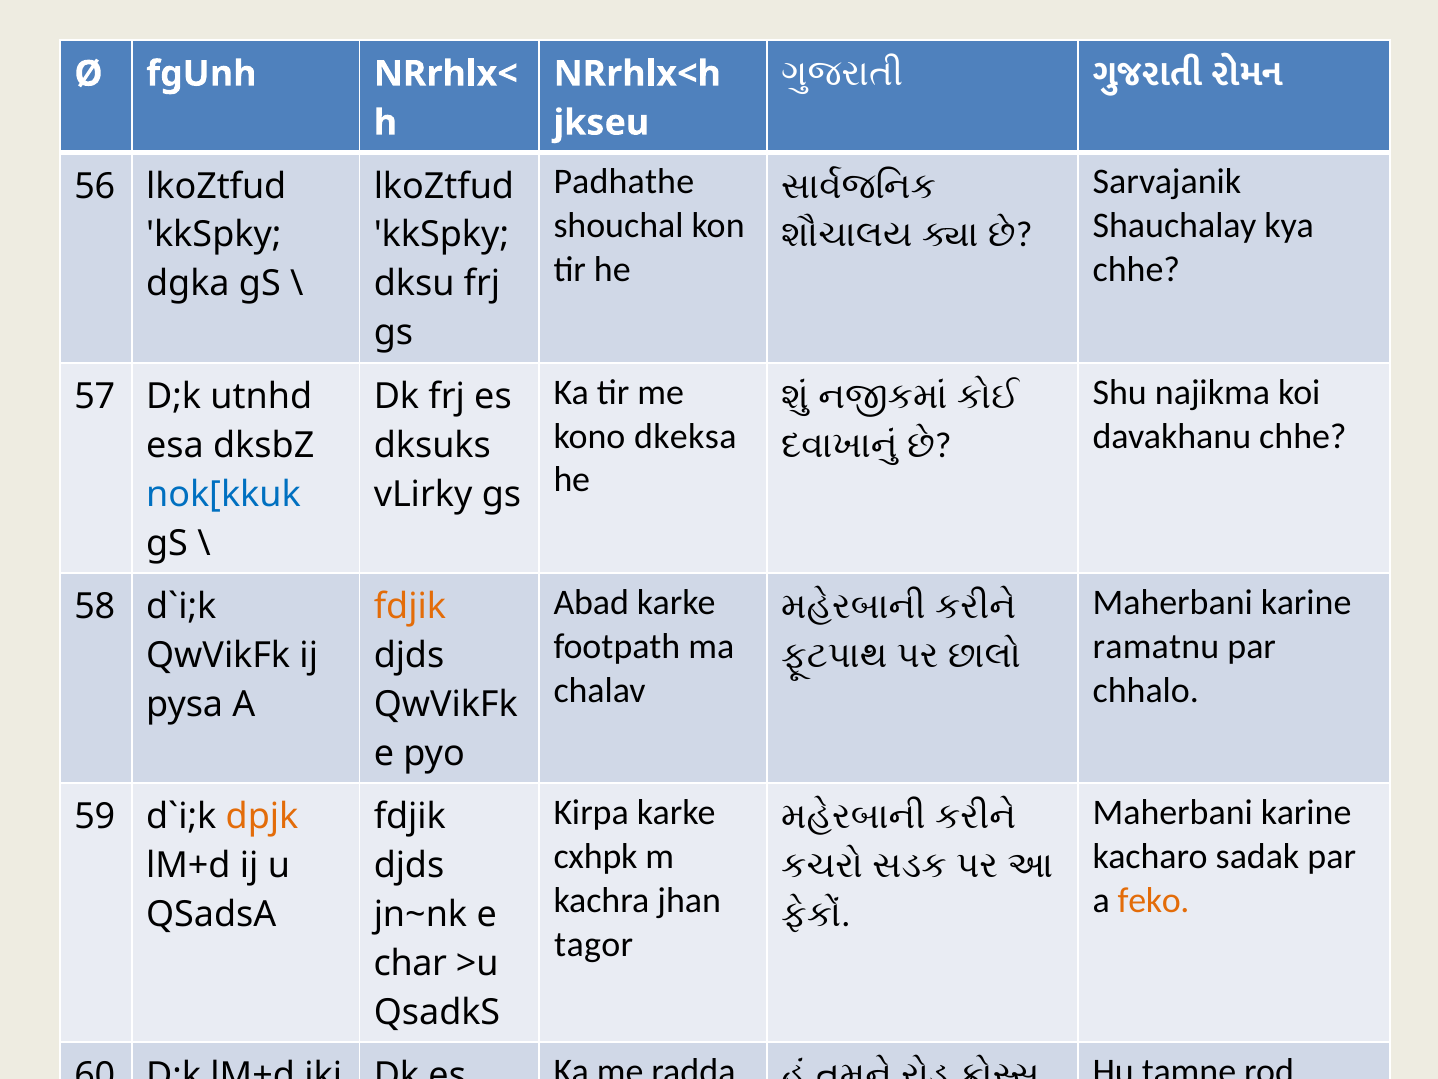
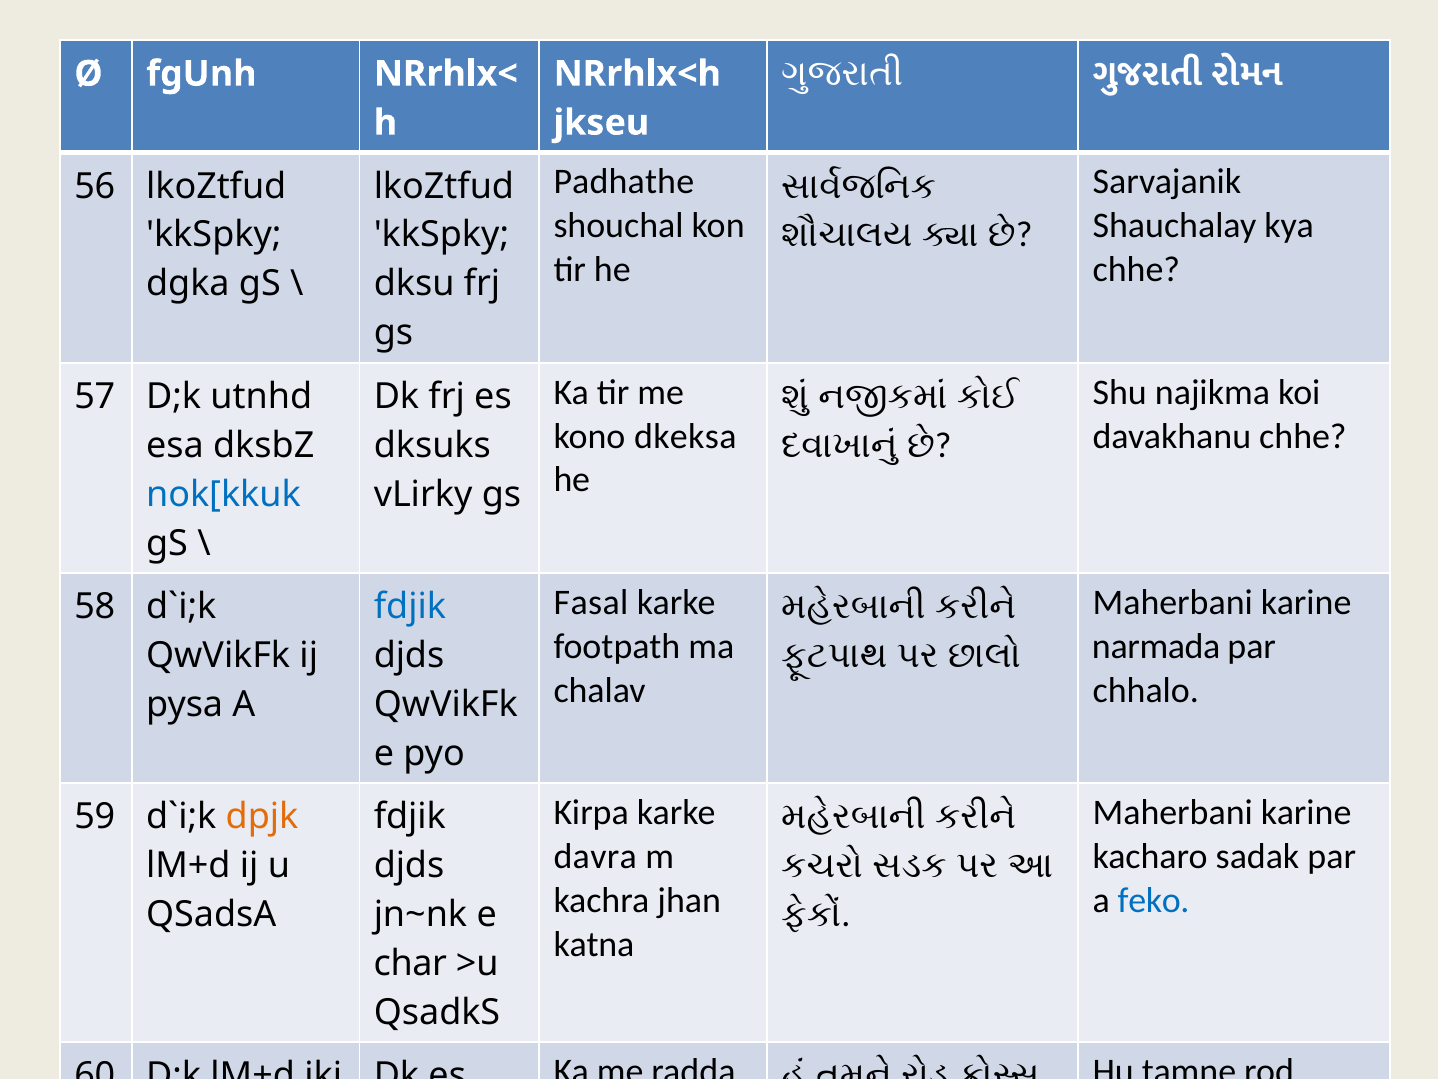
Abad: Abad -> Fasal (591, 602)
fdjik colour: orange -> blue (410, 606)
ramatnu: ramatnu -> narmada (1156, 646)
cxhpk: cxhpk -> davra (595, 856)
feko colour: orange -> blue (1154, 900)
tagor: tagor -> katna (594, 944)
